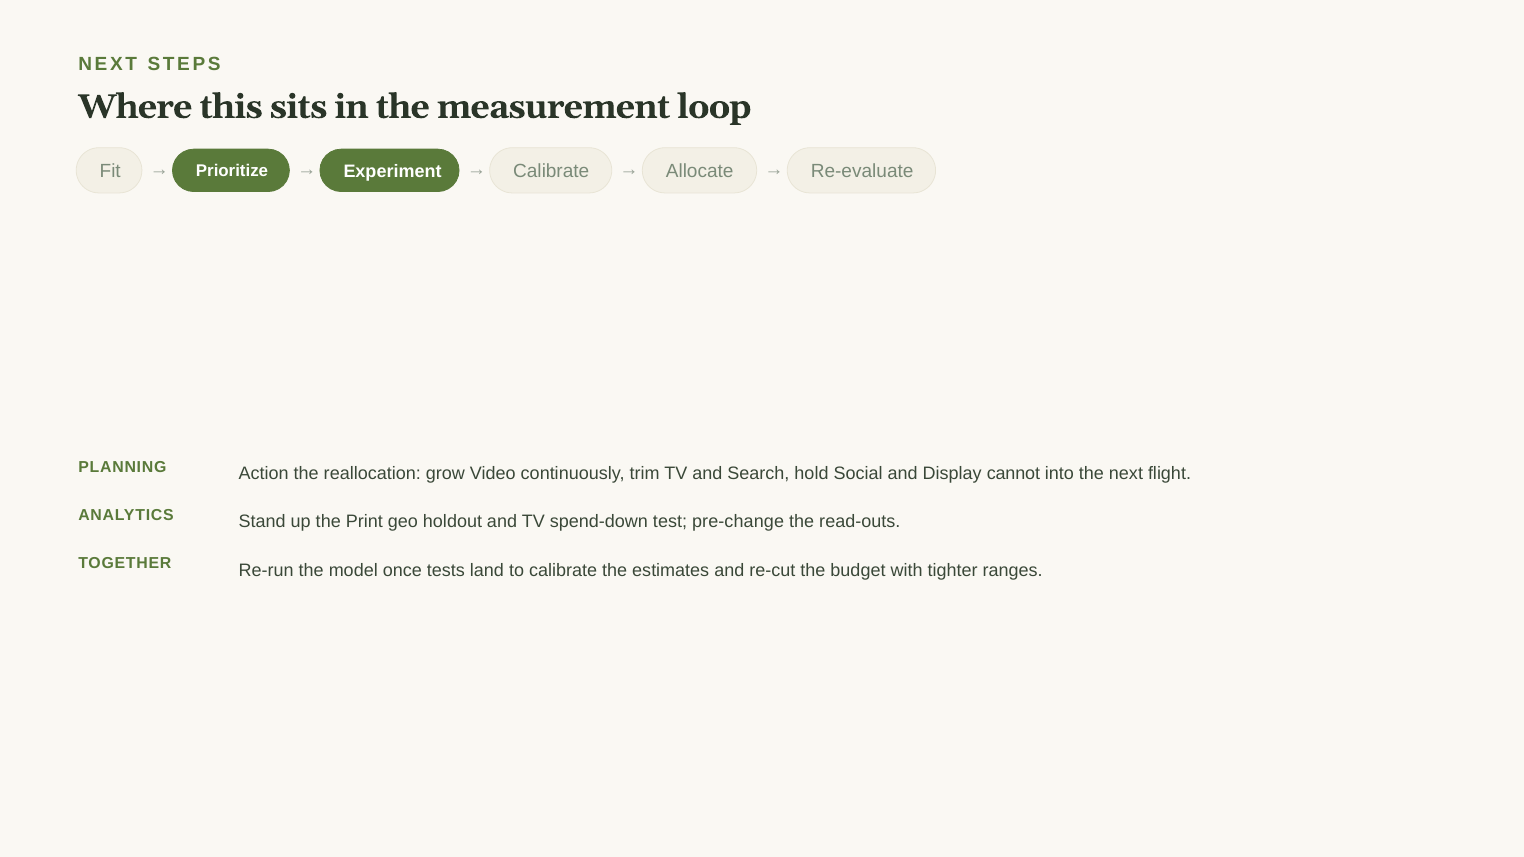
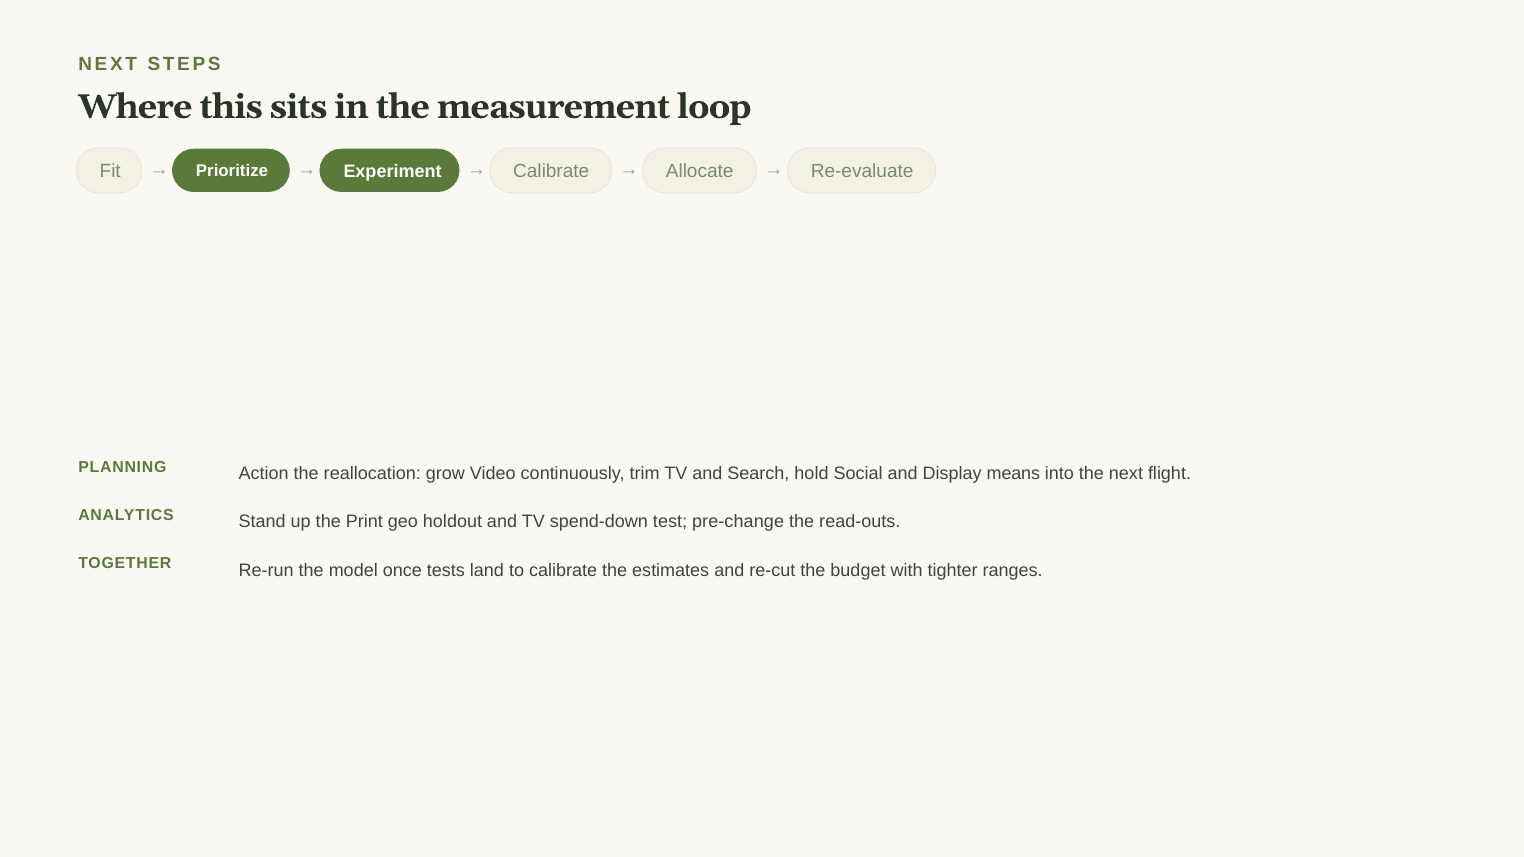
cannot: cannot -> means (1013, 474)
